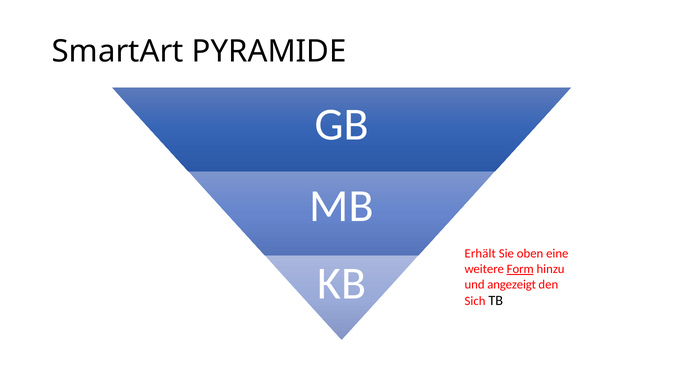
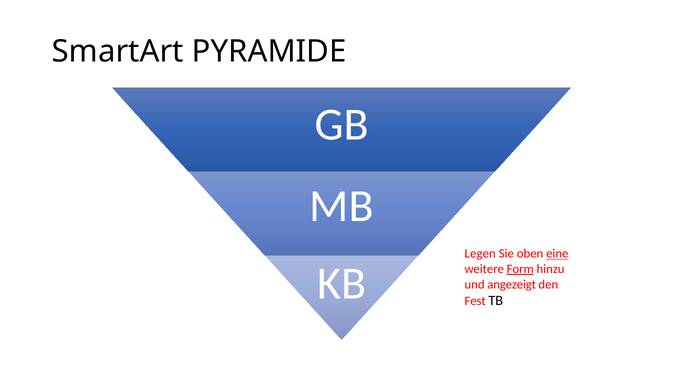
Erhält: Erhält -> Legen (480, 254)
eine underline: none -> present (557, 254)
Sich: Sich -> Fest (475, 301)
